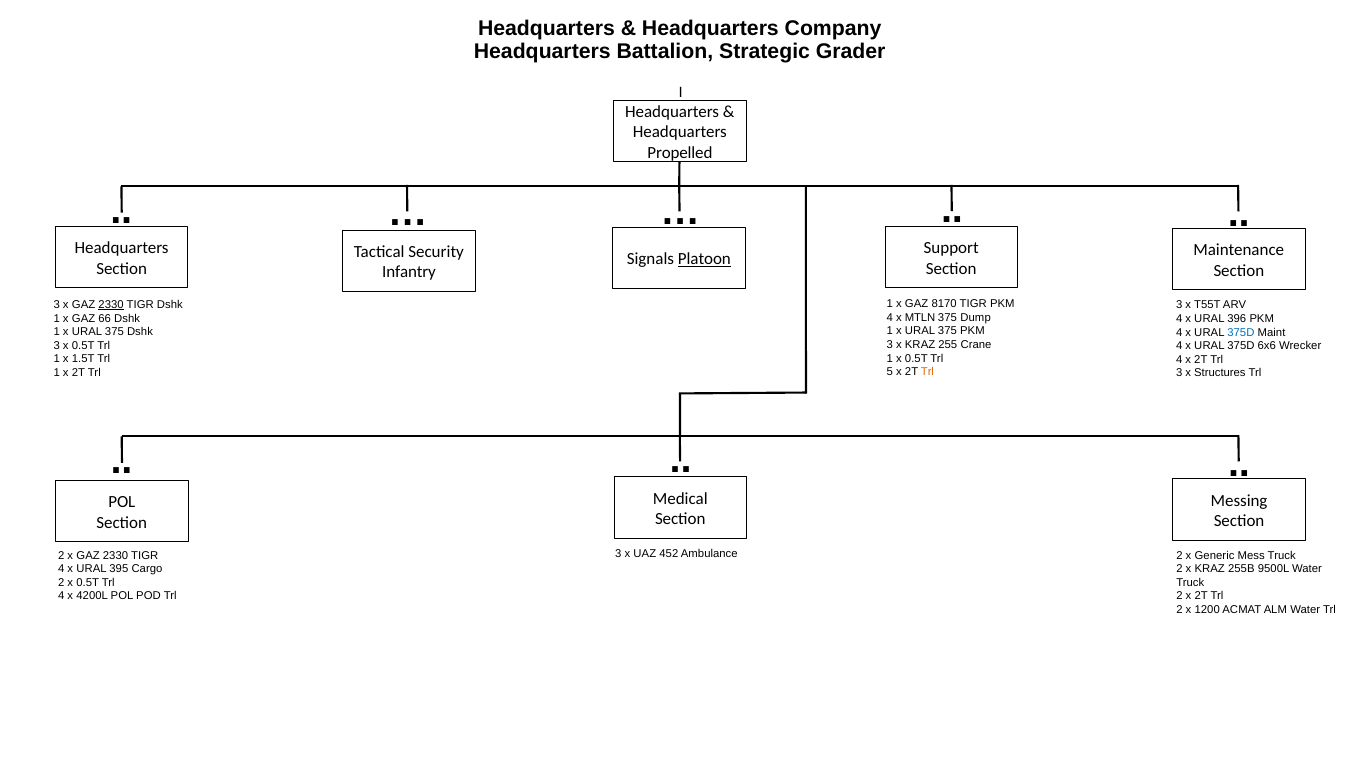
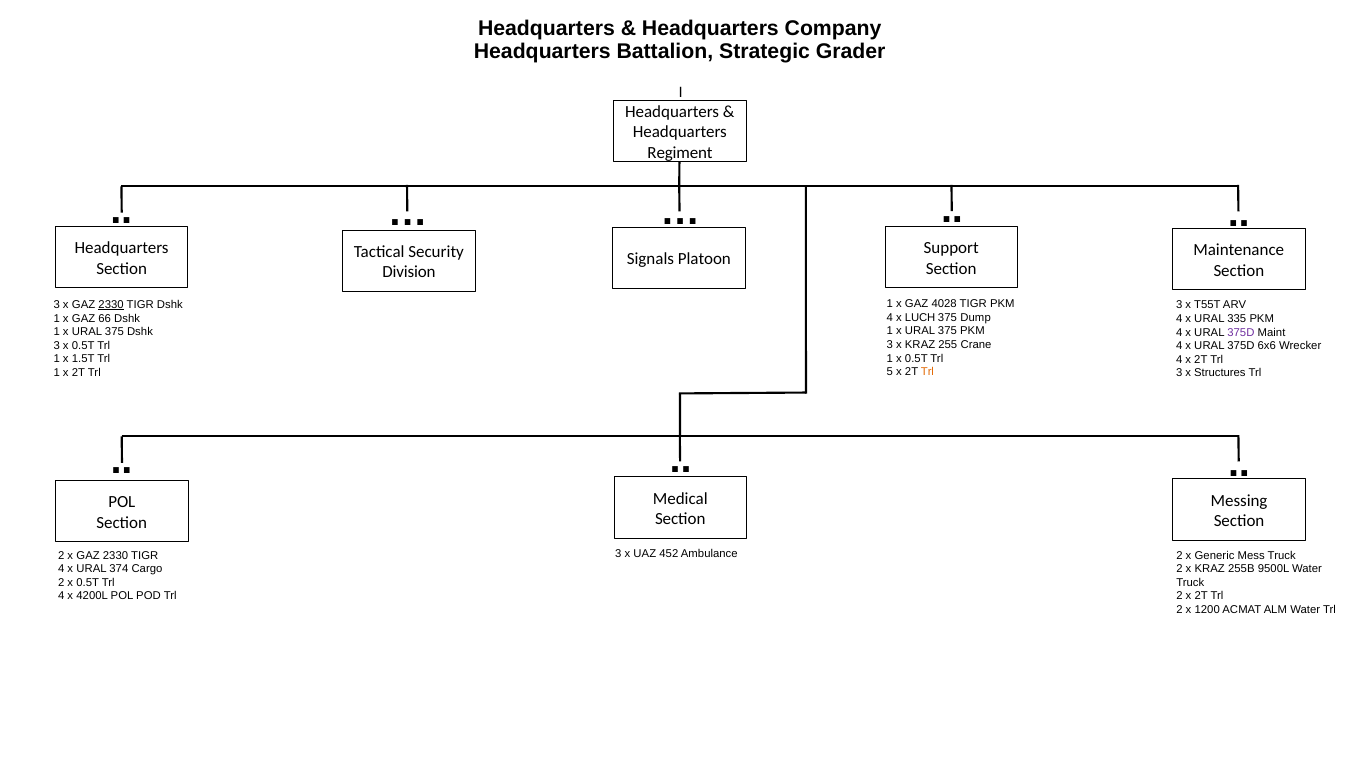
Propelled: Propelled -> Regiment (680, 153)
Platoon underline: present -> none (704, 259)
Infantry: Infantry -> Division (409, 272)
8170: 8170 -> 4028 (944, 304)
MTLN: MTLN -> LUCH (920, 318)
396: 396 -> 335 (1237, 319)
375D colour: blue -> purple (1241, 332)
395: 395 -> 374 (119, 569)
